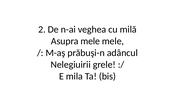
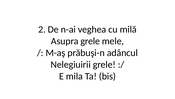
Asupra mele: mele -> grele (90, 41)
